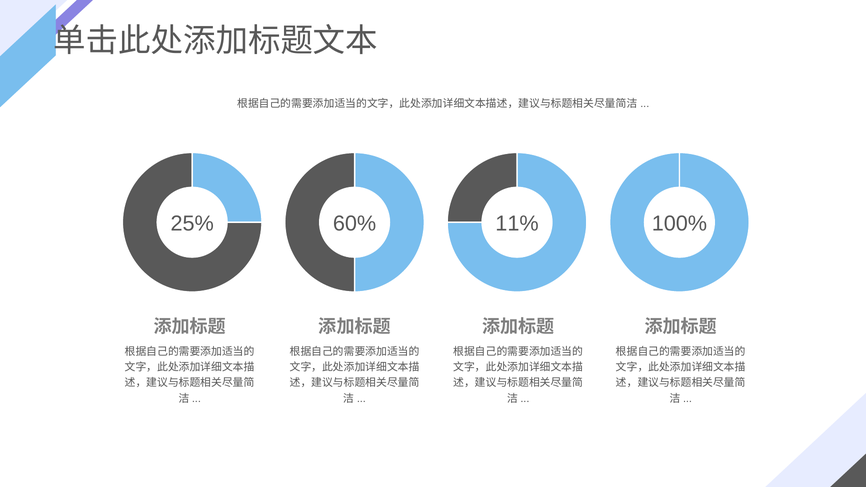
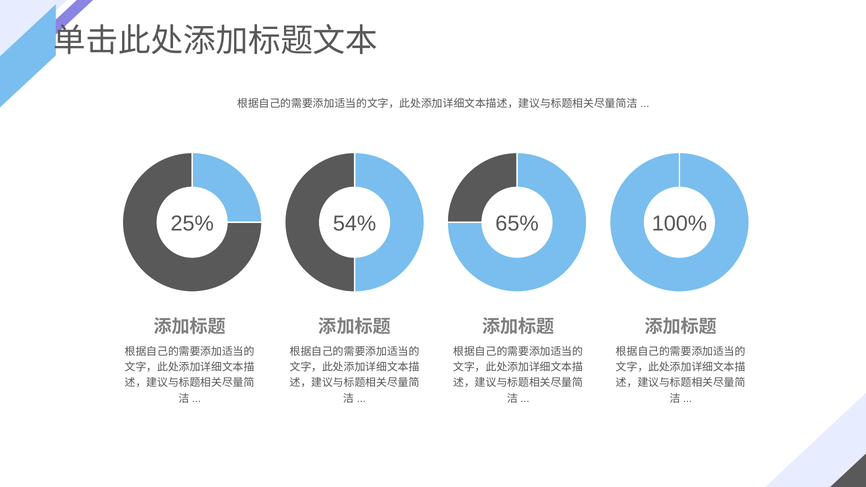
60%: 60% -> 54% (355, 224)
11%: 11% -> 65% (517, 224)
